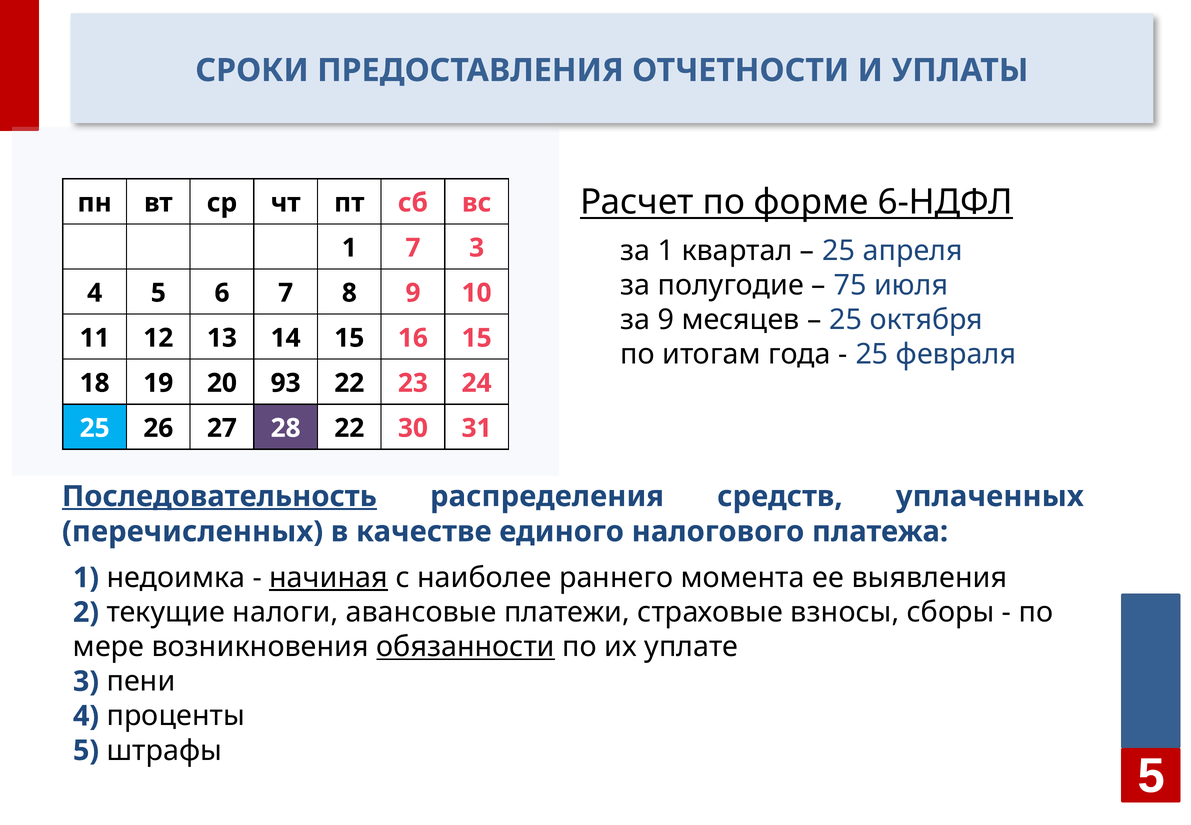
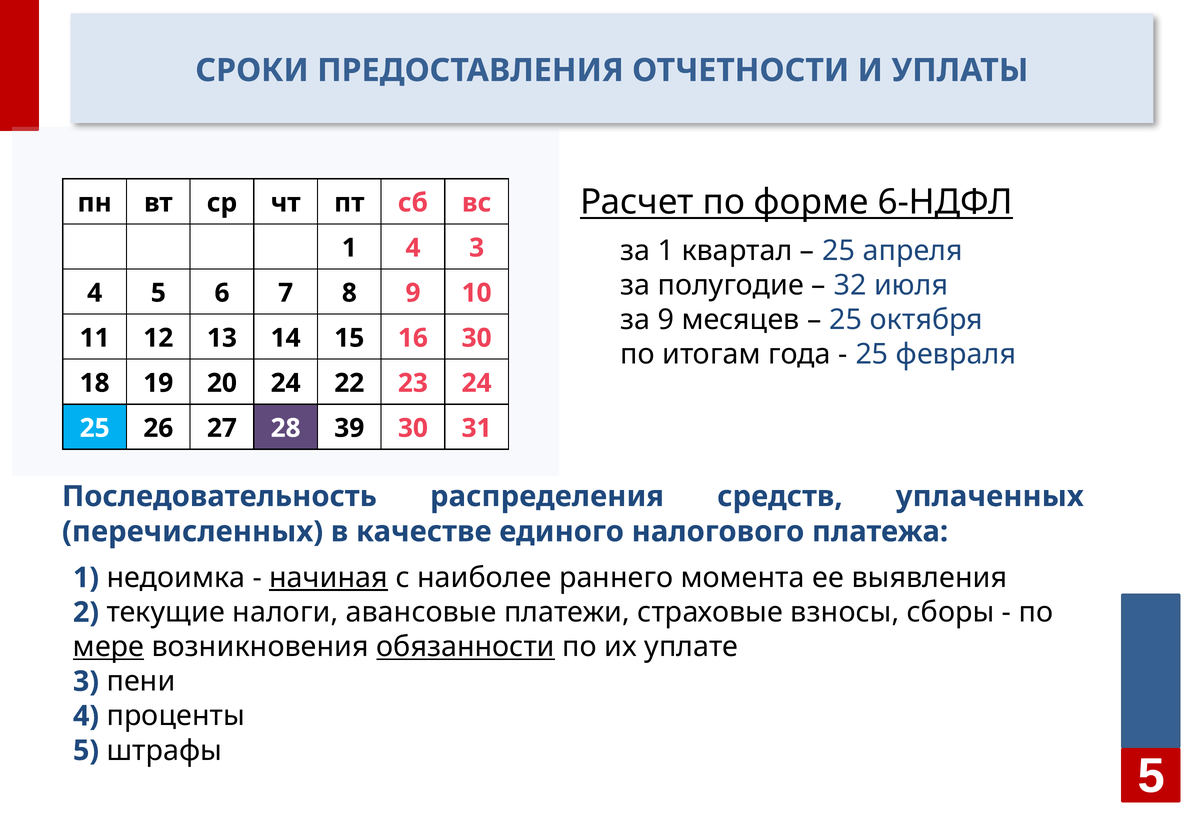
1 7: 7 -> 4 (413, 248)
75: 75 -> 32 (850, 285)
16 15: 15 -> 30 (477, 338)
20 93: 93 -> 24 (286, 383)
28 22: 22 -> 39 (349, 428)
Последовательность underline: present -> none (219, 496)
мере underline: none -> present (109, 647)
